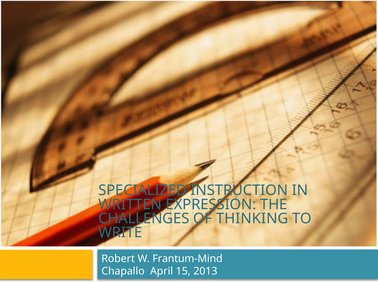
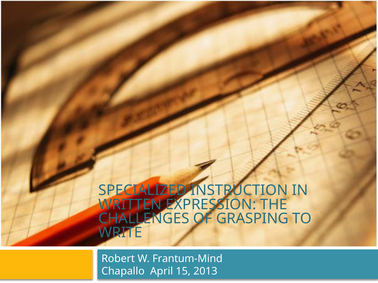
THINKING: THINKING -> GRASPING (252, 219)
